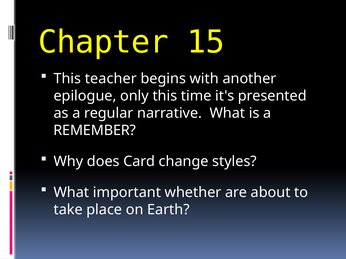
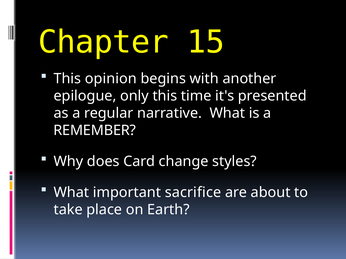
teacher: teacher -> opinion (111, 79)
whether: whether -> sacrifice (193, 193)
